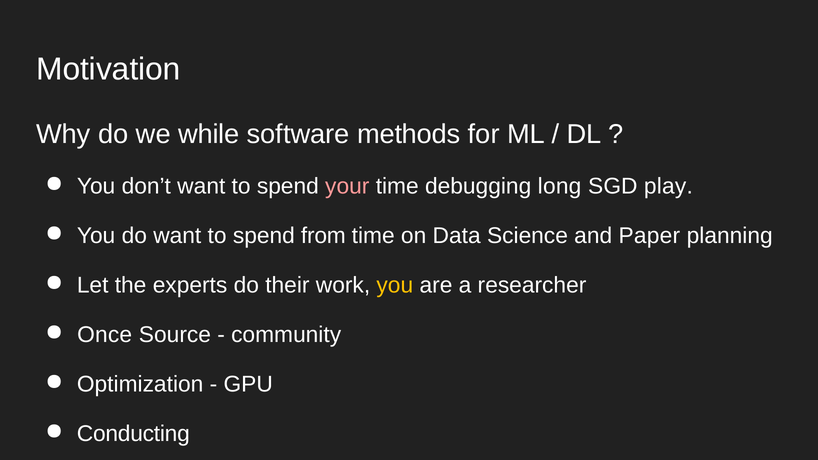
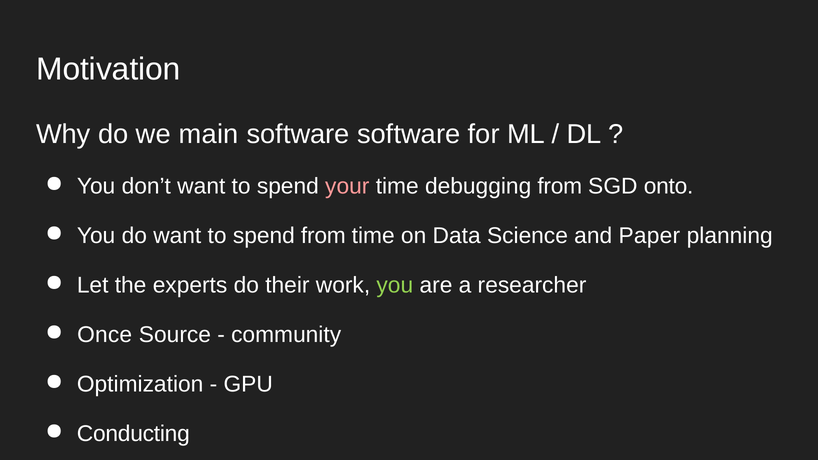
while: while -> main (209, 134)
software methods: methods -> software (409, 134)
debugging long: long -> from (560, 186)
play: play -> onto (669, 186)
you colour: yellow -> light green (395, 285)
